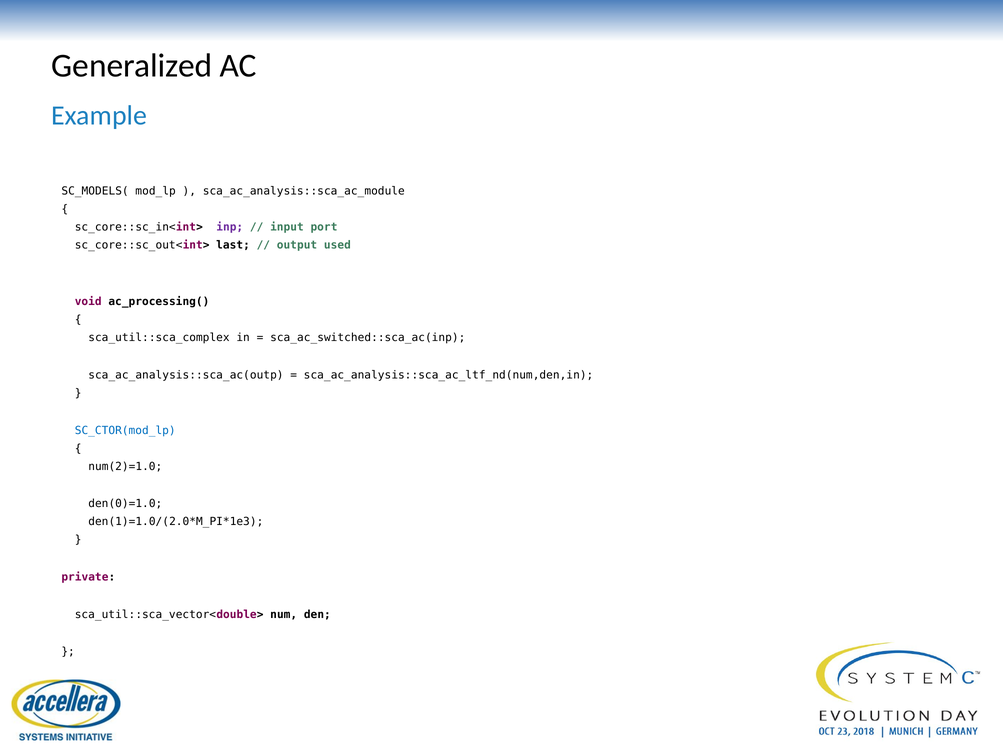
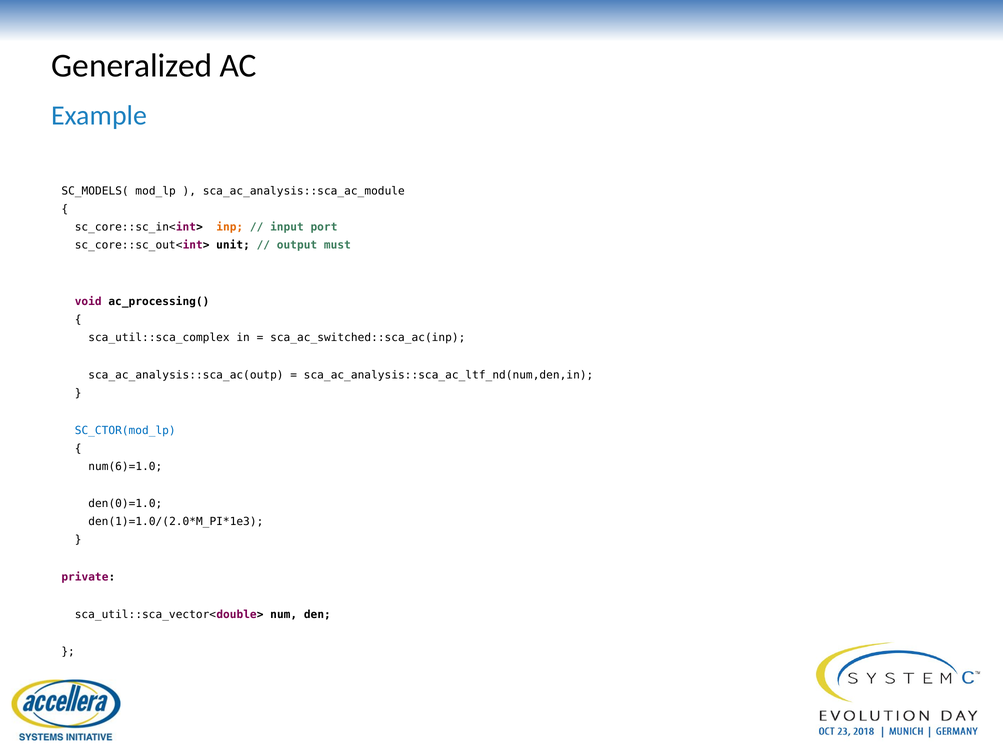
inp colour: purple -> orange (230, 227)
last: last -> unit (233, 245)
used: used -> must (337, 245)
num(2)=1.0: num(2)=1.0 -> num(6)=1.0 (125, 467)
